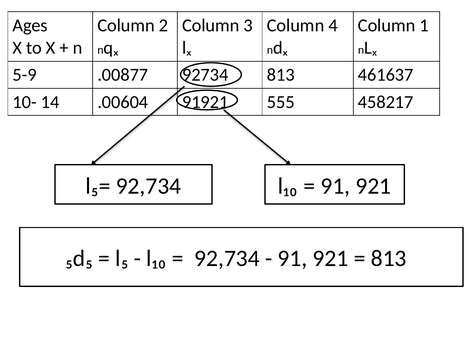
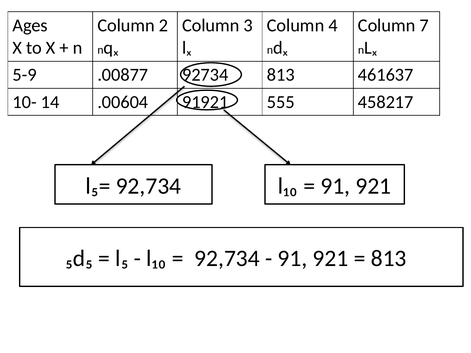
1: 1 -> 7 (424, 26)
